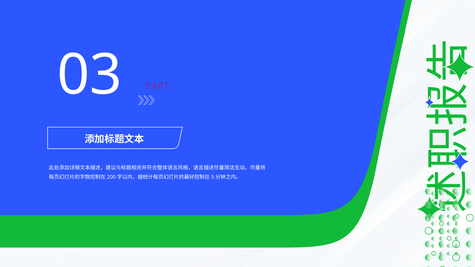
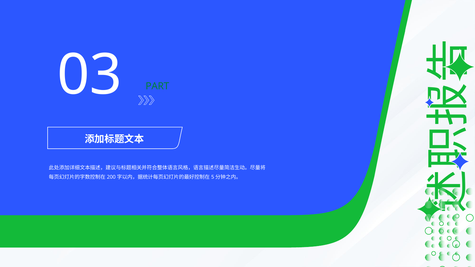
PART colour: purple -> green (157, 86)
